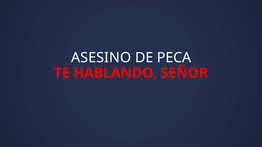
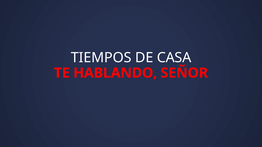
ASESINO: ASESINO -> TIEMPOS (101, 58)
PECA: PECA -> CASA (174, 58)
